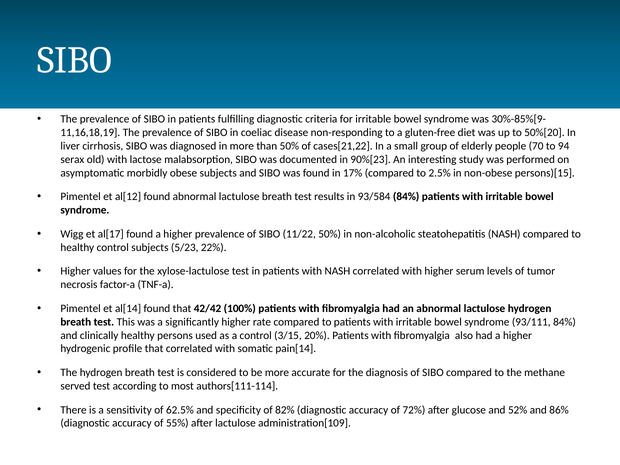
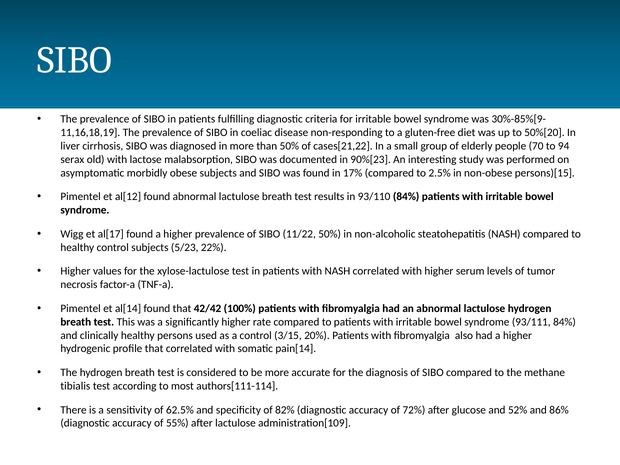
93/584: 93/584 -> 93/110 (374, 197)
served: served -> tibialis (75, 386)
